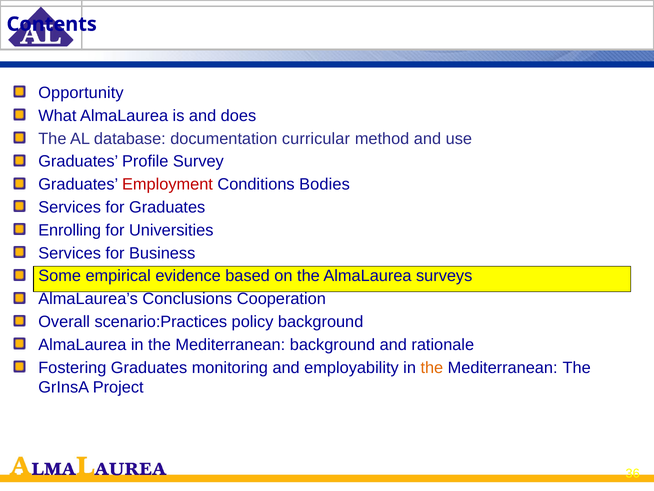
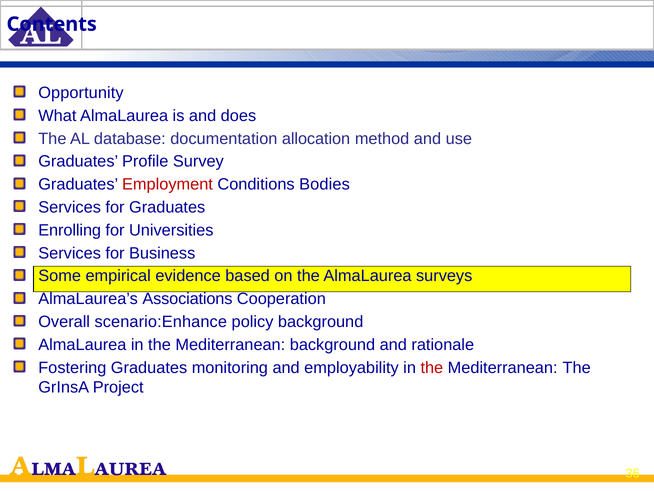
curricular: curricular -> allocation (316, 138)
Conclusions: Conclusions -> Associations (187, 299)
scenario:Practices: scenario:Practices -> scenario:Enhance (161, 322)
the colour: orange -> red (432, 367)
